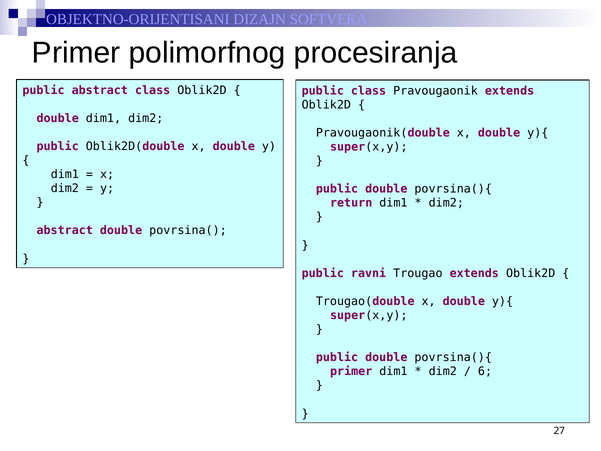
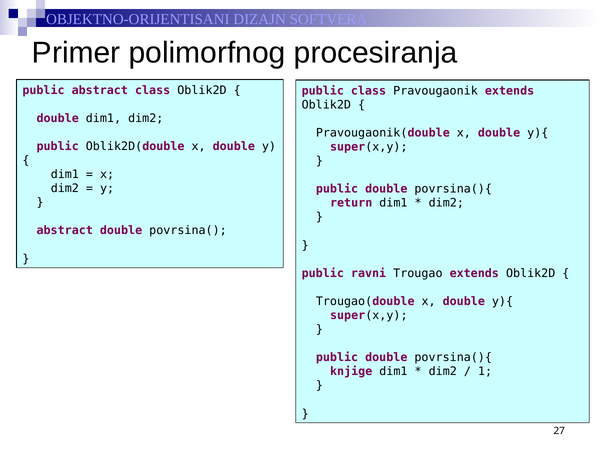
primer: primer -> knjige (351, 371)
6: 6 -> 1 (485, 371)
